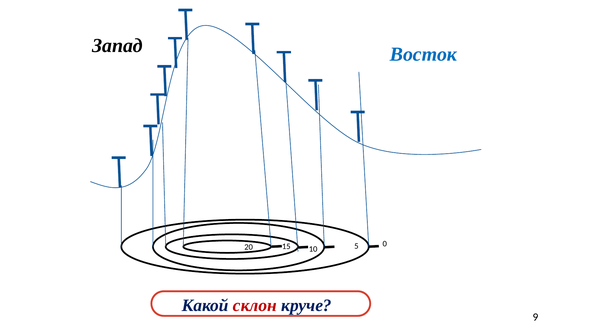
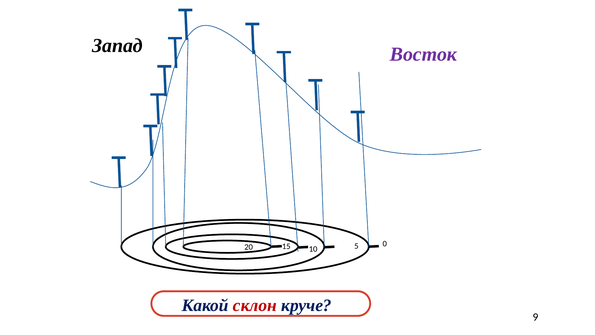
Восток colour: blue -> purple (423, 54)
